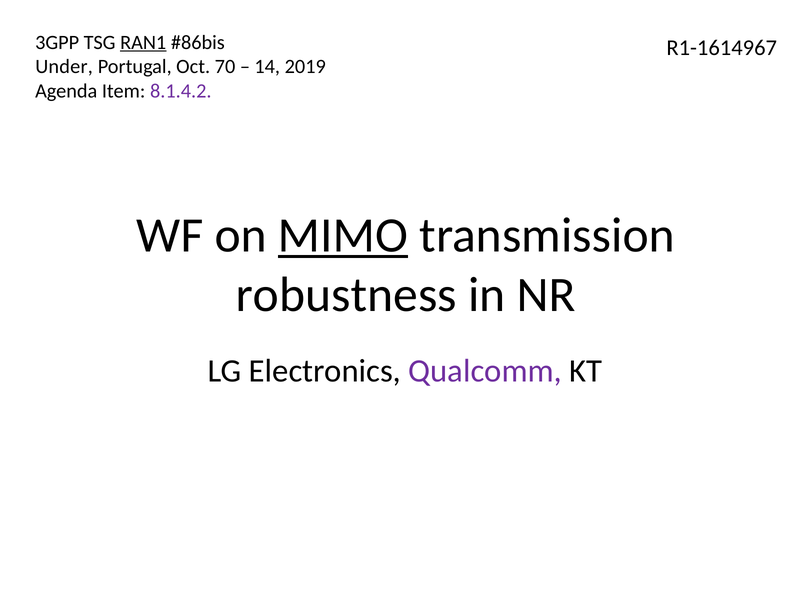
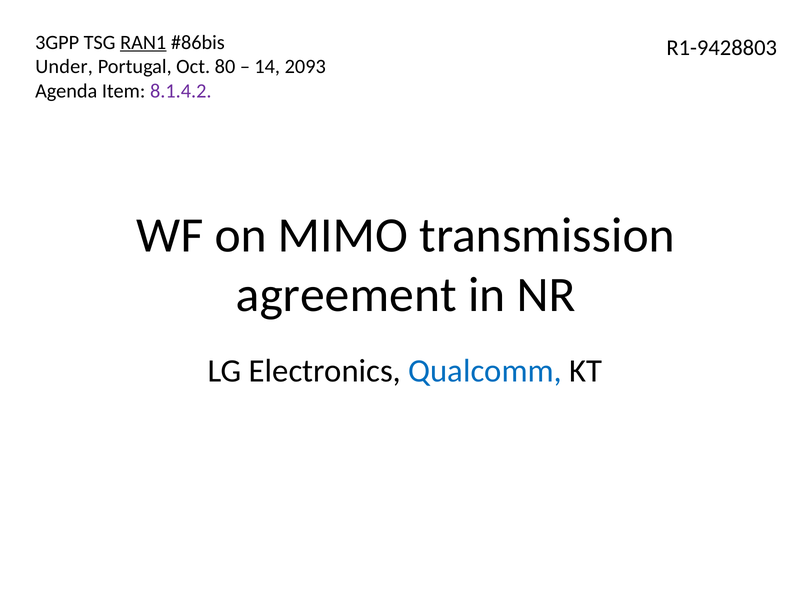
R1-1614967: R1-1614967 -> R1-9428803 (722, 48)
70: 70 -> 80 (225, 67)
2019: 2019 -> 2093 (305, 67)
MIMO underline: present -> none (343, 235)
robustness: robustness -> agreement (346, 295)
Qualcomm colour: purple -> blue (485, 371)
